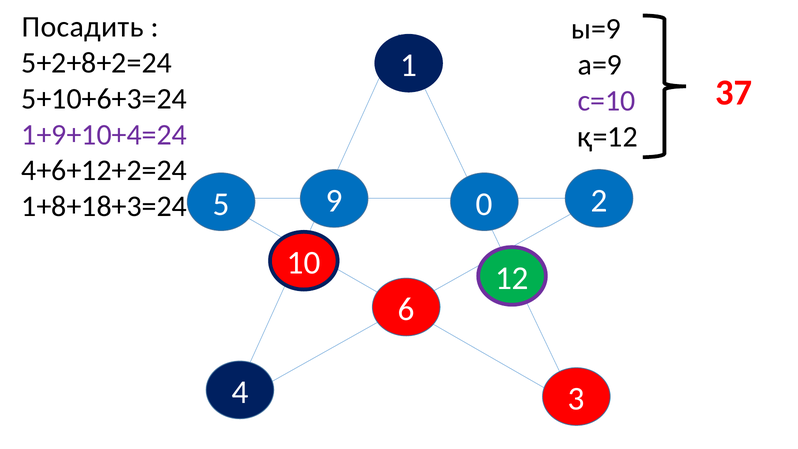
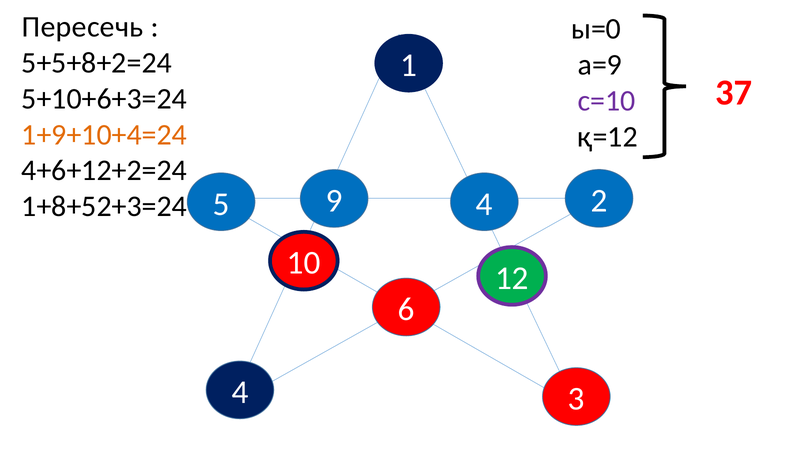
Посадить: Посадить -> Пересечь (83, 27)
ы=9: ы=9 -> ы=0 (596, 29)
5+2+8+2=24: 5+2+8+2=24 -> 5+5+8+2=24 (97, 63)
1+9+10+4=24 colour: purple -> orange (104, 135)
9 0: 0 -> 4 (484, 204)
1+8+18+3=24: 1+8+18+3=24 -> 1+8+52+3=24 (104, 206)
